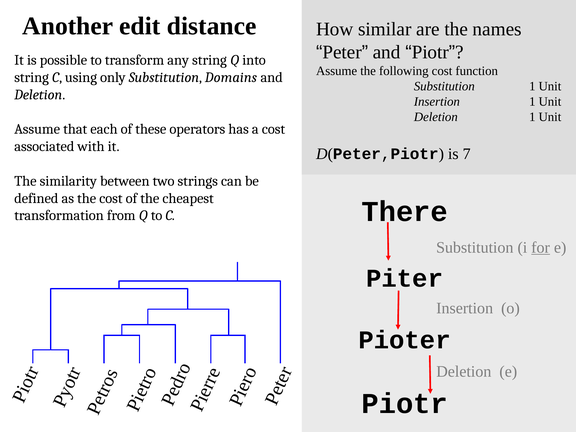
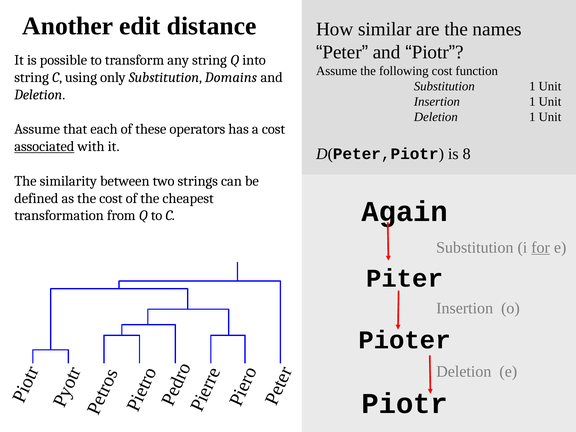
associated underline: none -> present (44, 146)
7: 7 -> 8 (467, 154)
There: There -> Again (405, 212)
